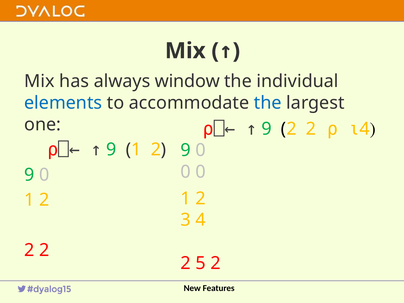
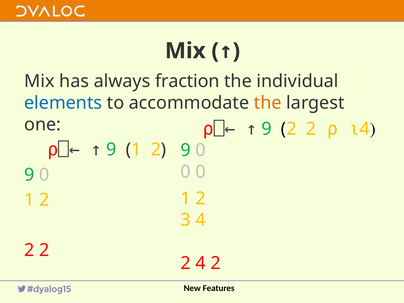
window: window -> fraction (187, 81)
the colour: blue -> orange (268, 103)
2 5: 5 -> 4 (201, 263)
